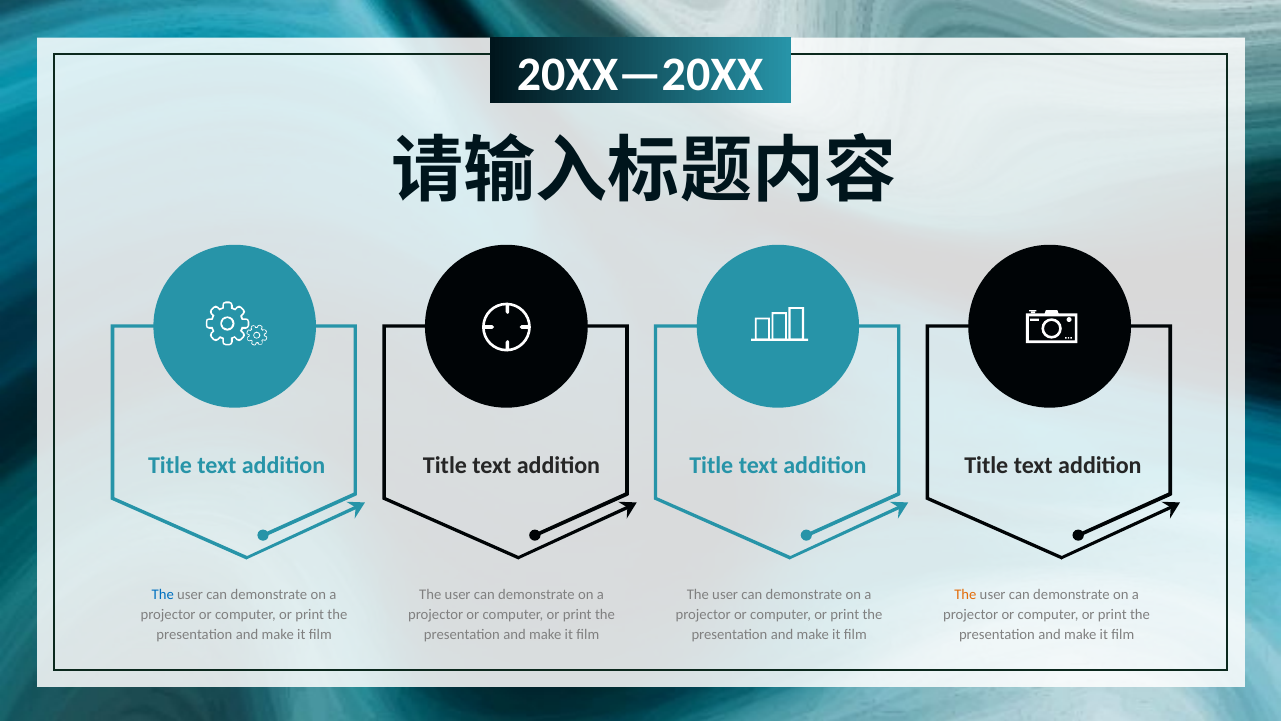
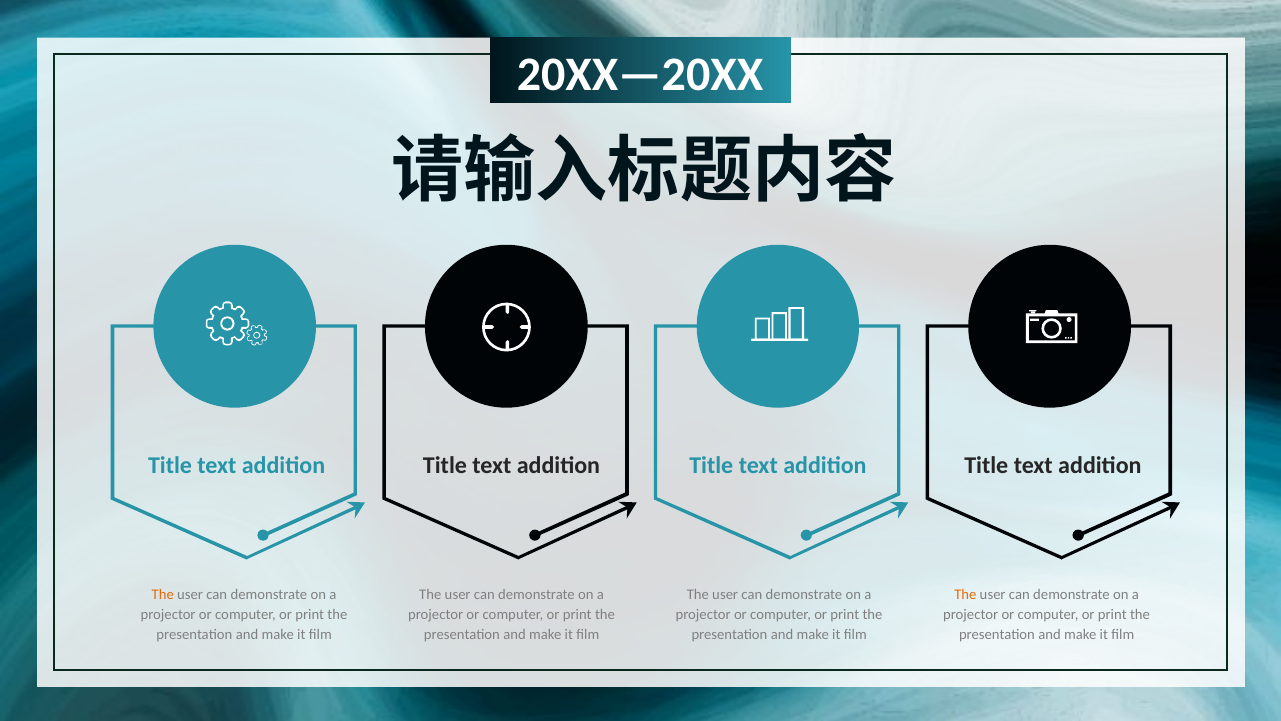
The colour: blue -> orange (163, 595)
